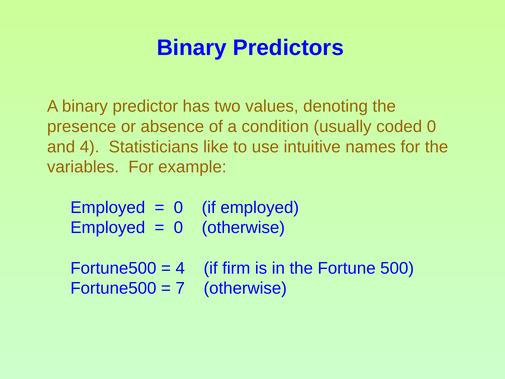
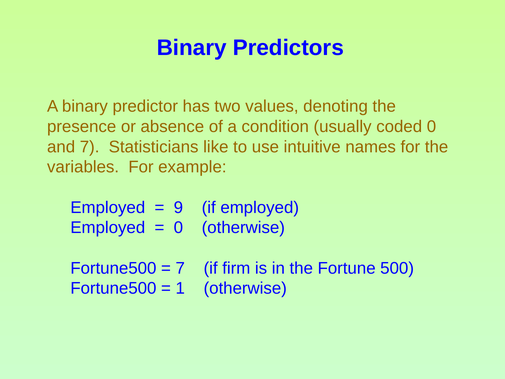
and 4: 4 -> 7 (90, 147)
0: 0 -> 9 (178, 207)
4: 4 -> 7 (180, 268)
7: 7 -> 1 (180, 288)
